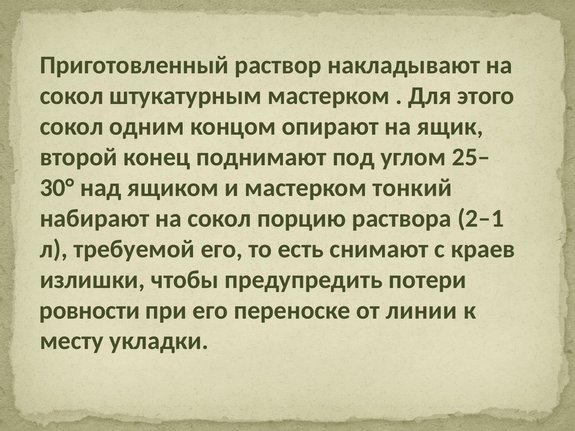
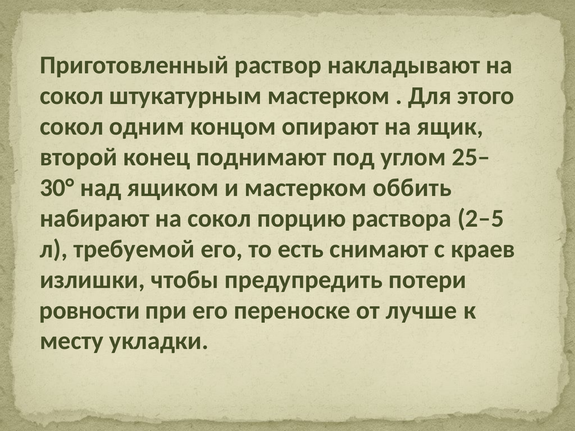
тонкий: тонкий -> оббить (412, 188)
2–1: 2–1 -> 2–5 (481, 218)
линии: линии -> лучше (421, 310)
